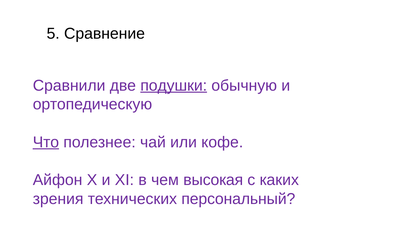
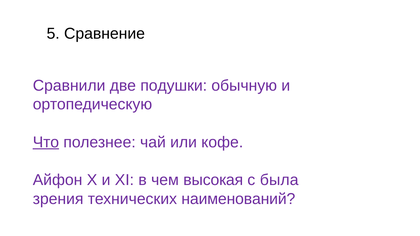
подушки underline: present -> none (174, 86)
каких: каких -> была (279, 180)
персональный: персональный -> наименований (238, 199)
